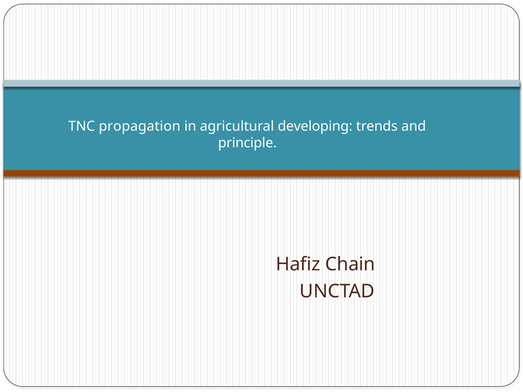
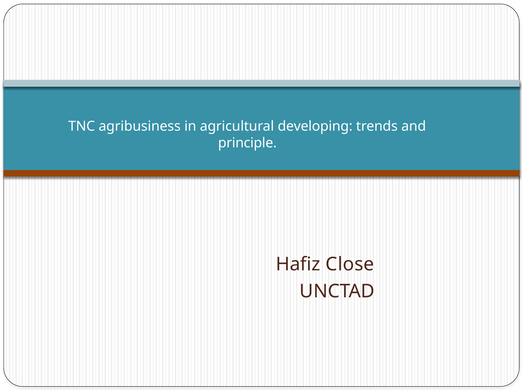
propagation: propagation -> agribusiness (140, 126)
Chain: Chain -> Close (350, 264)
